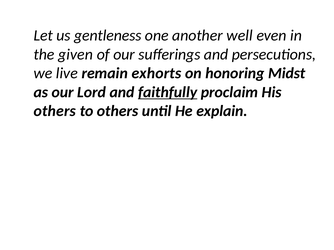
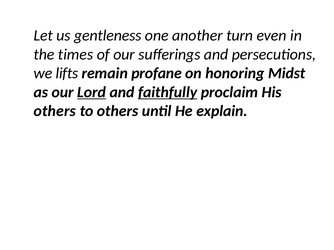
well: well -> turn (240, 36)
given: given -> times (76, 54)
live: live -> lifts (67, 73)
exhorts: exhorts -> profane (157, 73)
Lord underline: none -> present (92, 92)
